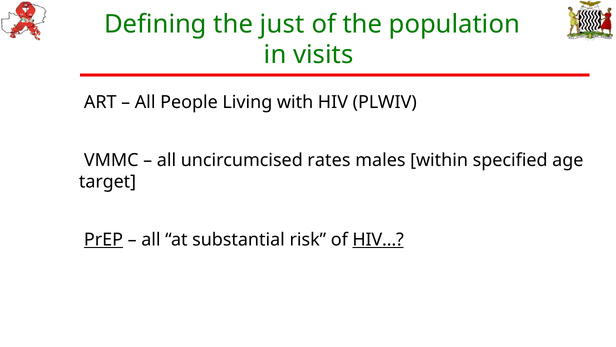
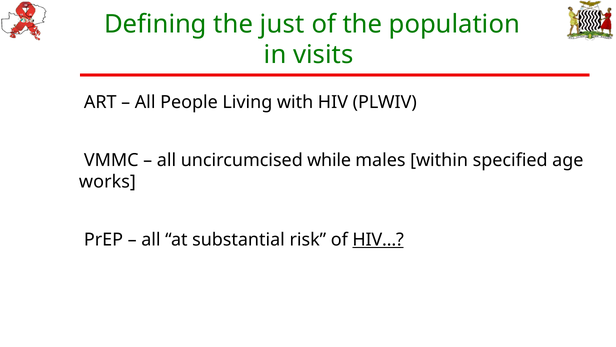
rates: rates -> while (329, 160)
target: target -> works (107, 182)
PrEP underline: present -> none (104, 239)
